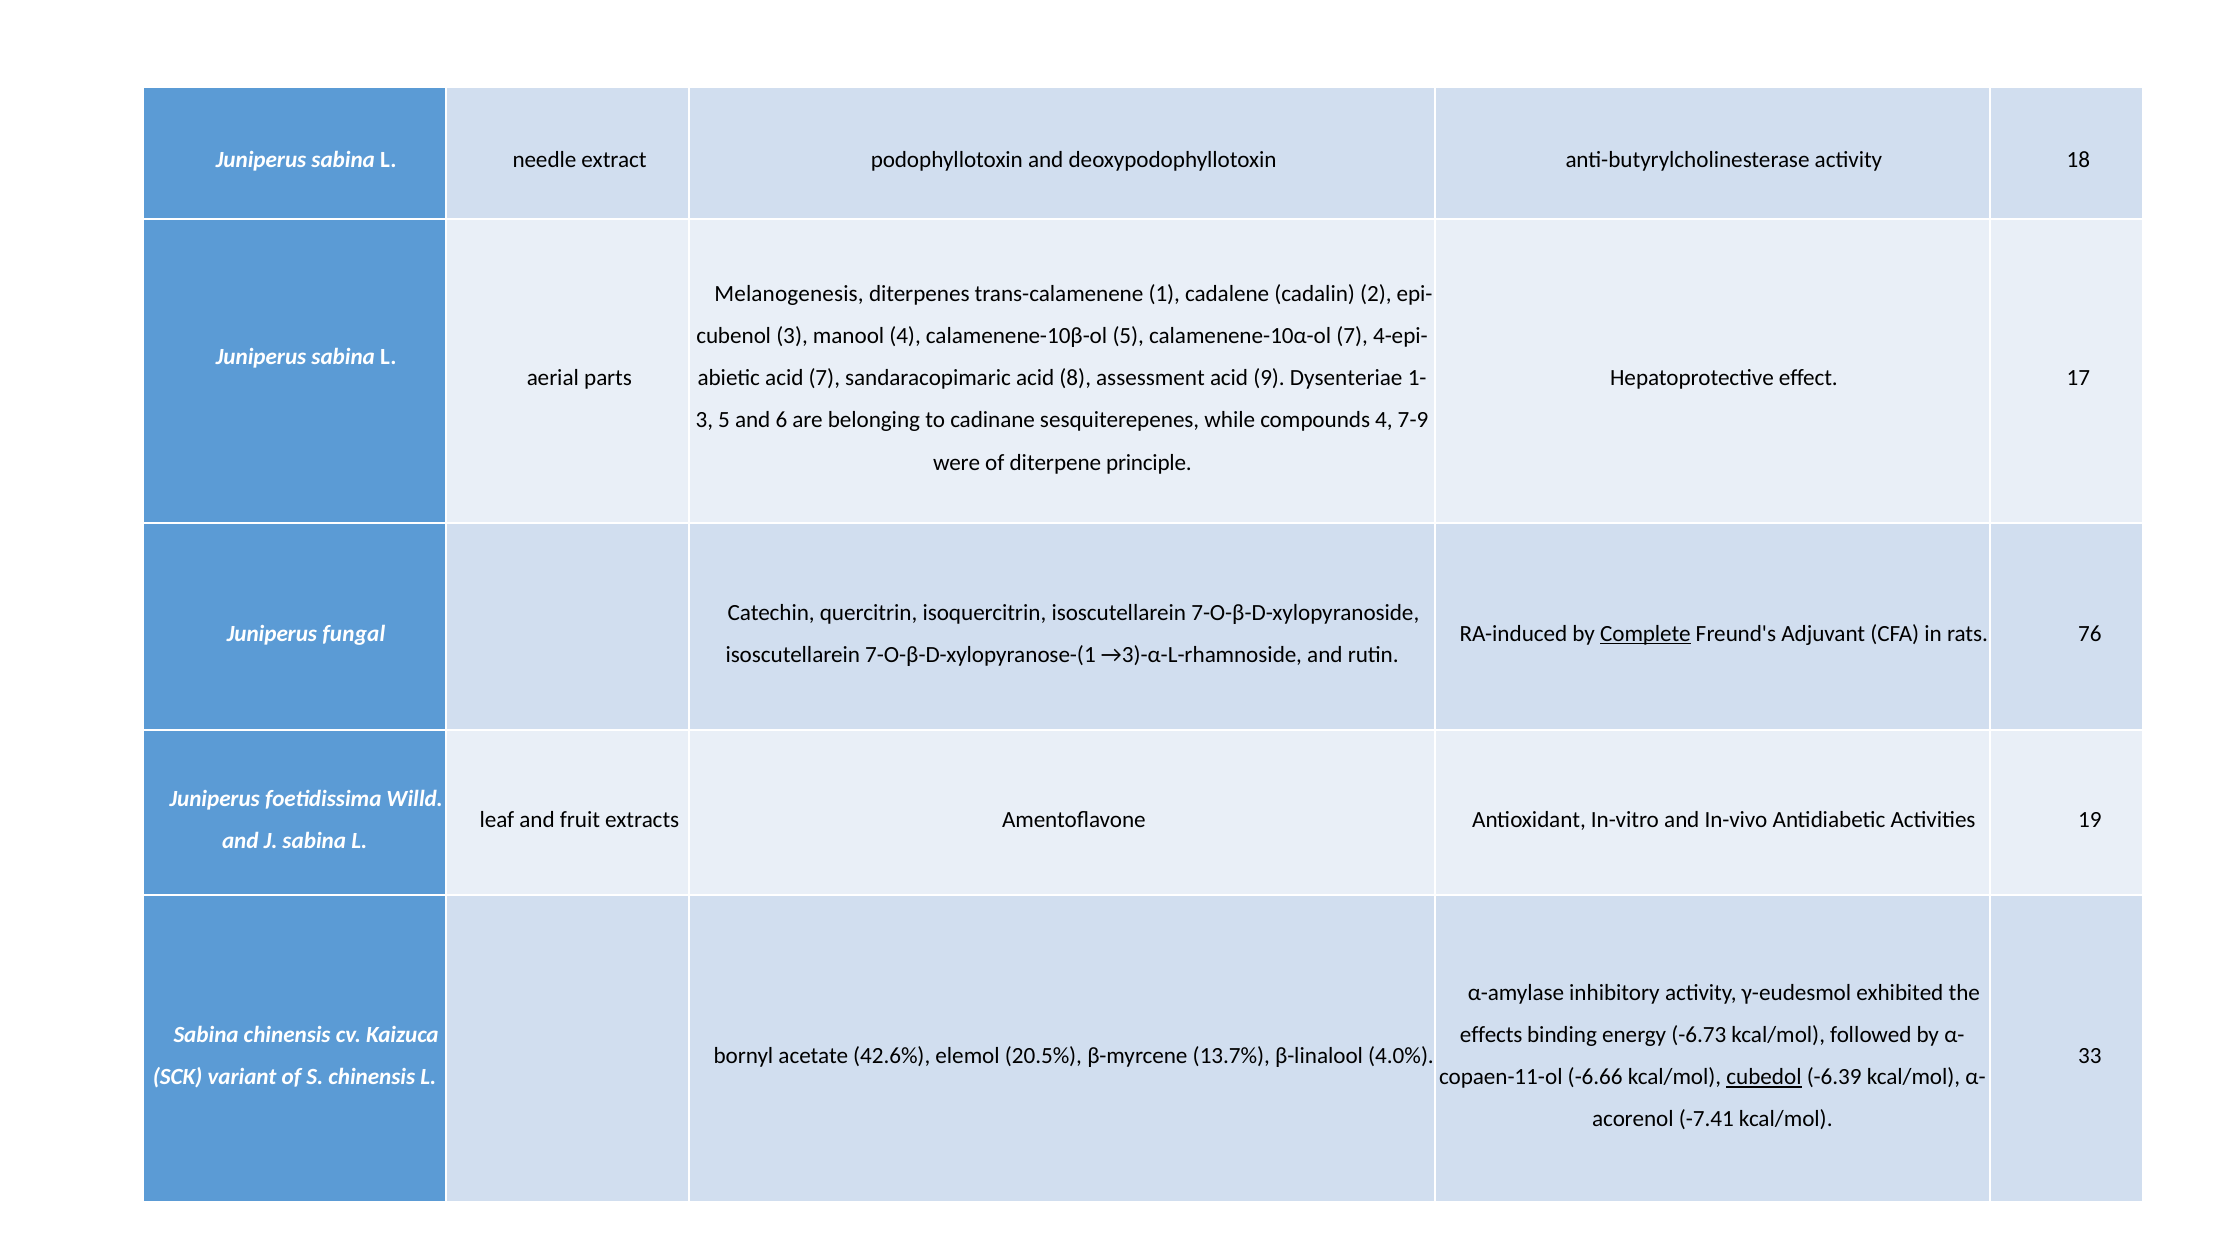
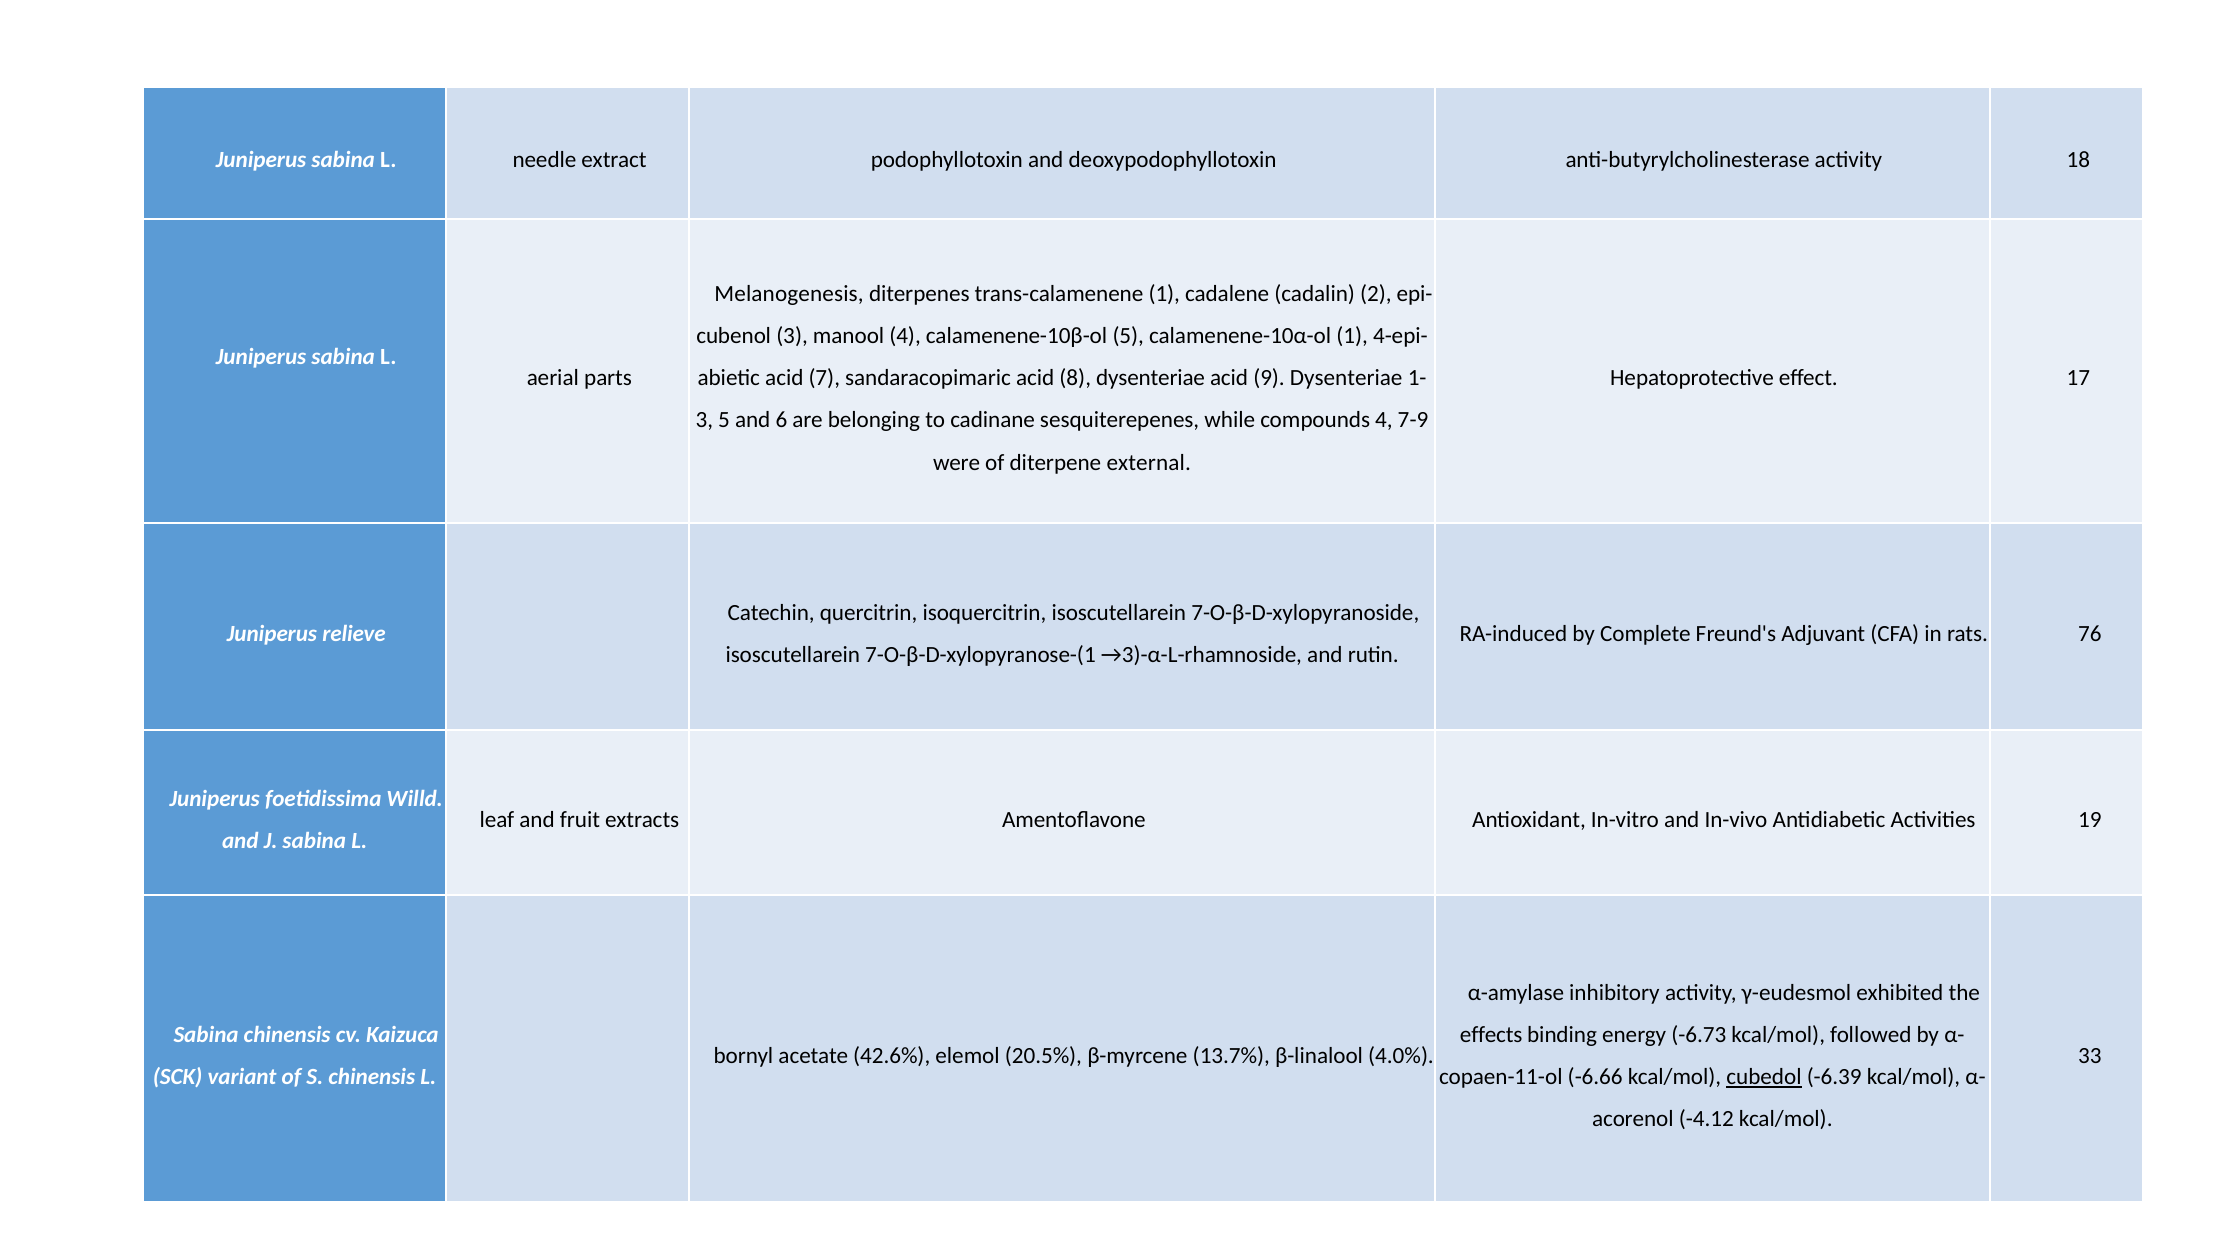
calamenene-10α-ol 7: 7 -> 1 (1352, 336)
8 assessment: assessment -> dysenteriae (1151, 378)
principle: principle -> external (1149, 462)
fungal: fungal -> relieve (354, 633)
Complete underline: present -> none (1645, 633)
-7.41: -7.41 -> -4.12 (1706, 1119)
